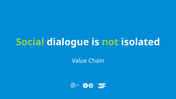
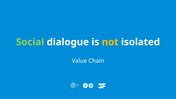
not colour: light green -> yellow (110, 42)
